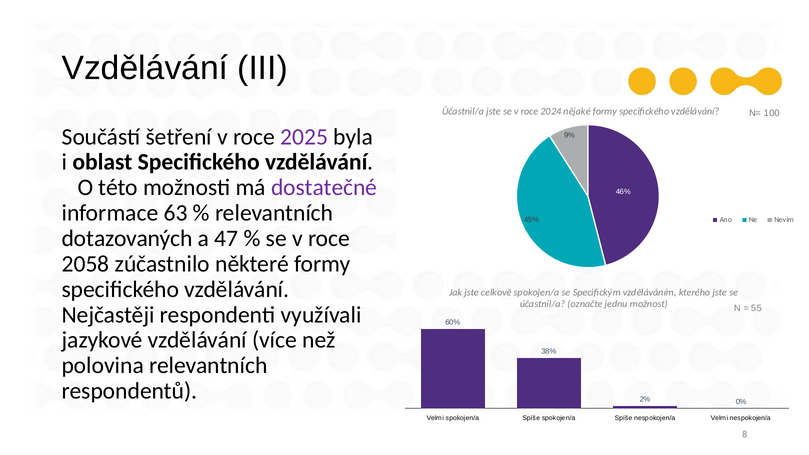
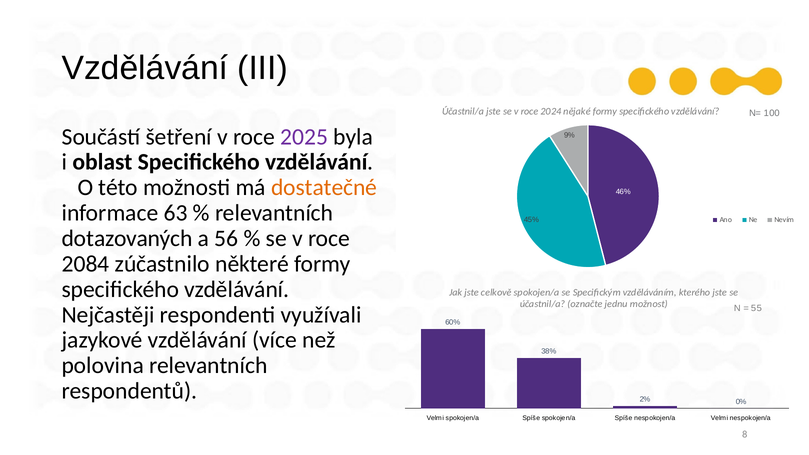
dostatečné colour: purple -> orange (324, 188)
47: 47 -> 56 (226, 238)
2058: 2058 -> 2084 (86, 264)
